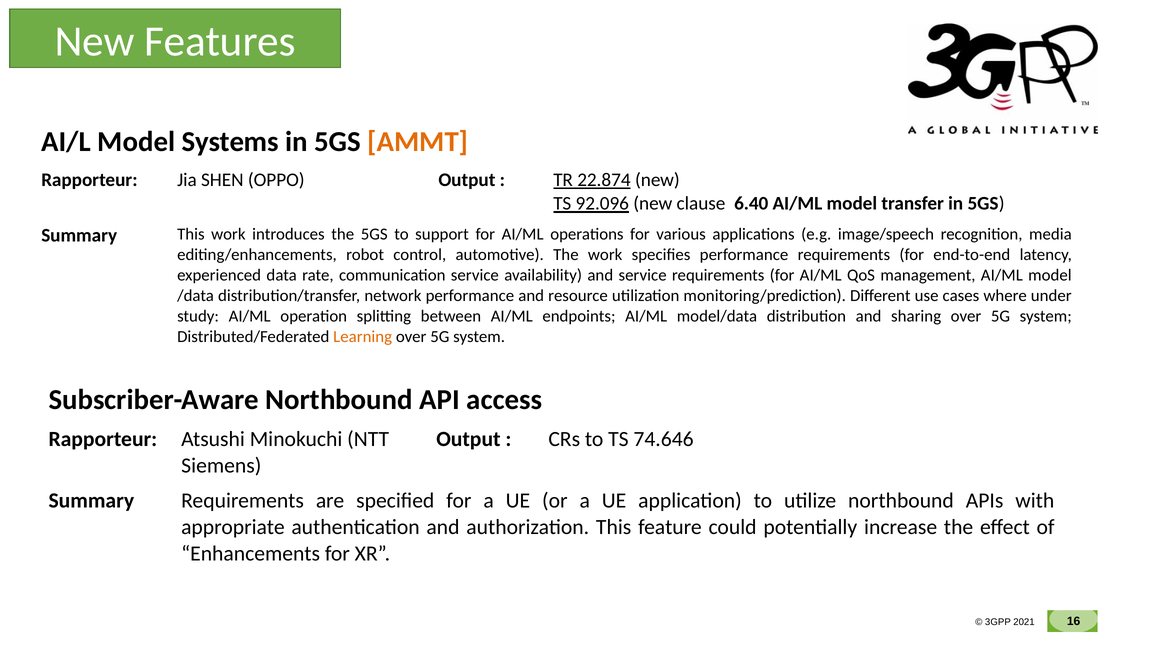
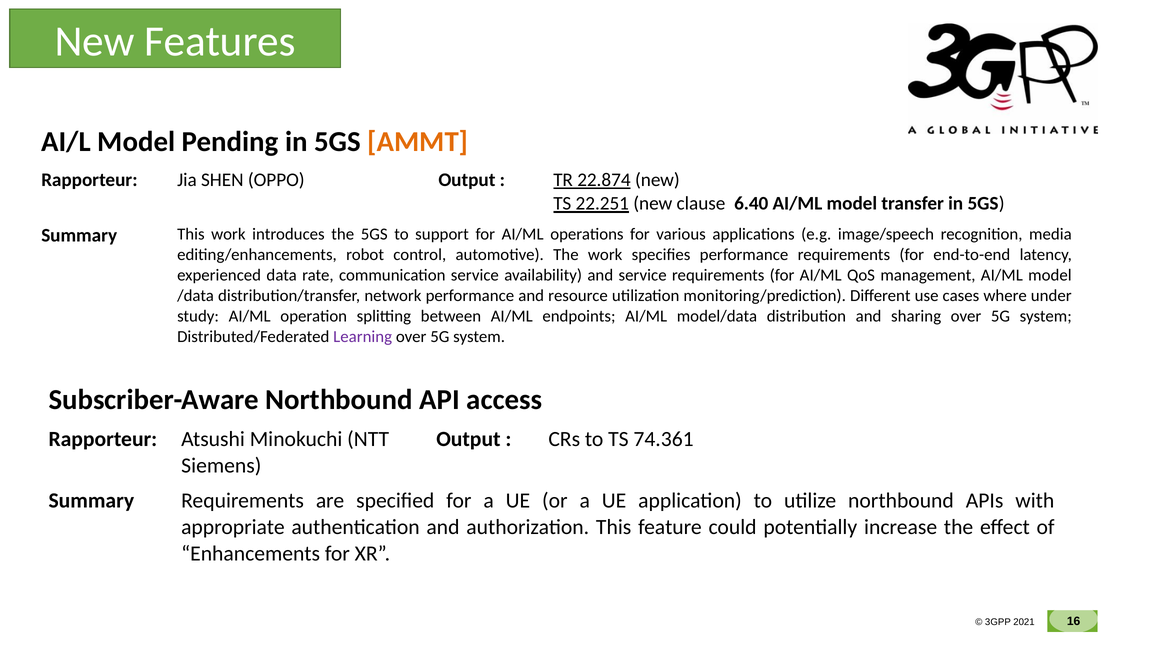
Systems: Systems -> Pending (230, 142)
92.096: 92.096 -> 22.251 (602, 203)
Learning colour: orange -> purple (363, 337)
74.646: 74.646 -> 74.361 (664, 439)
